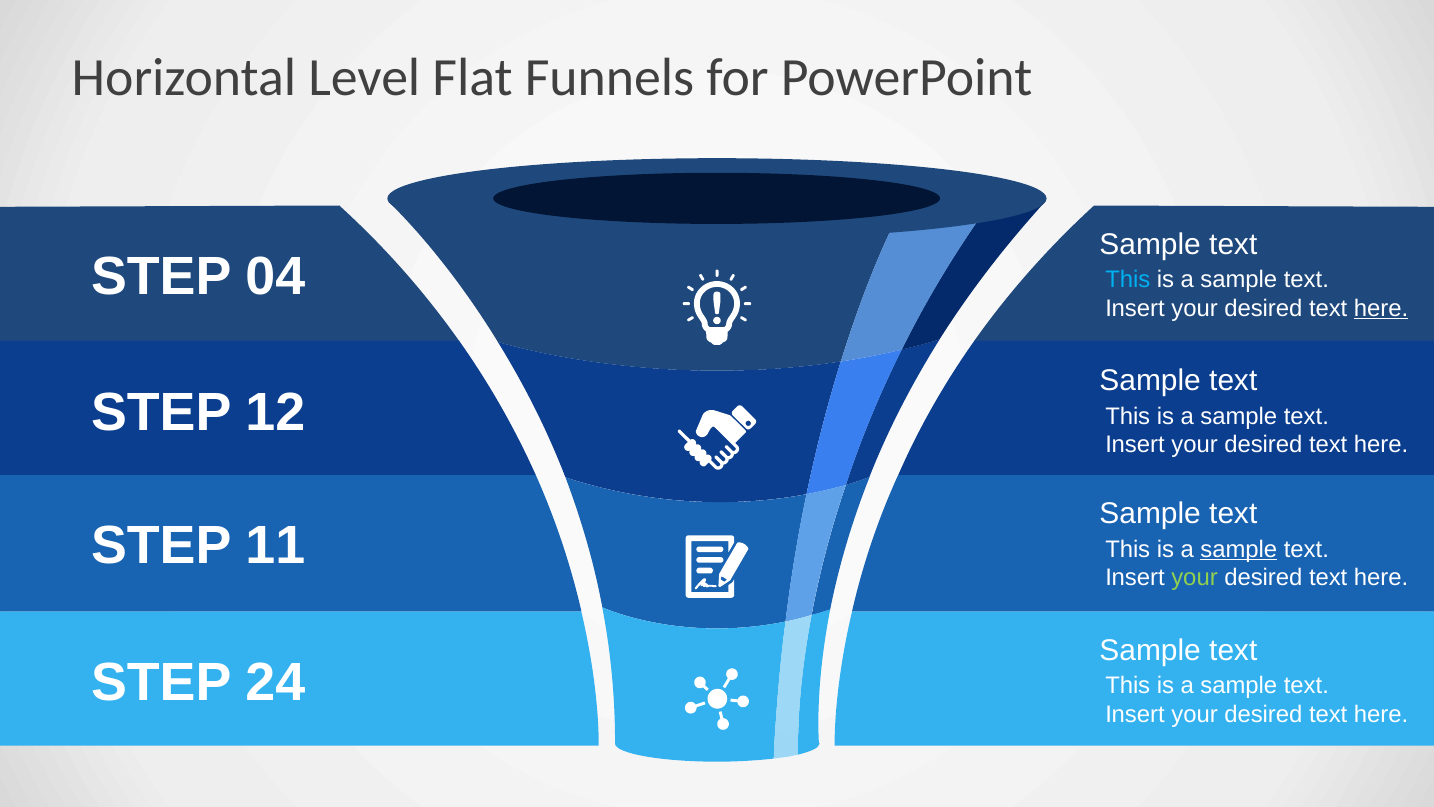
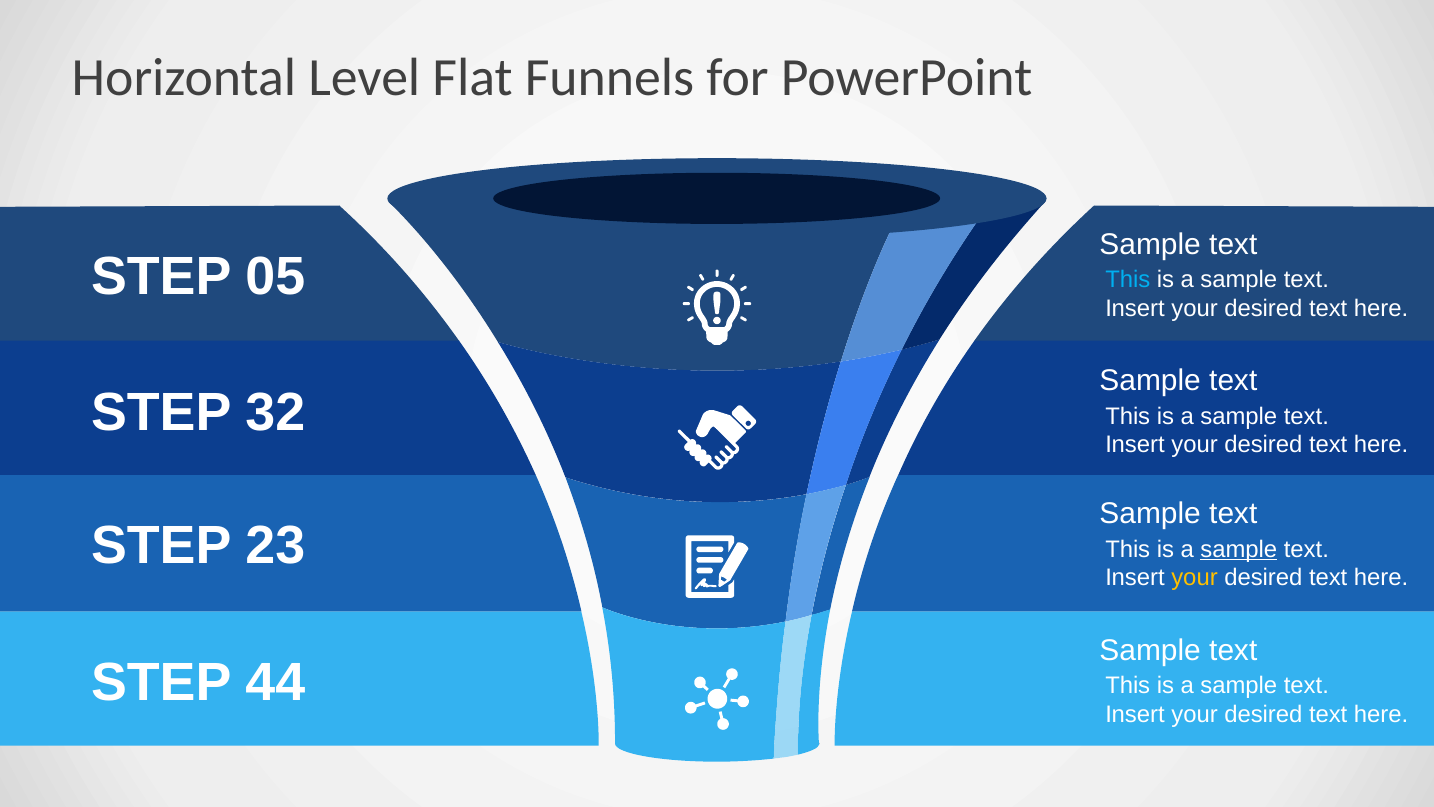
04: 04 -> 05 (275, 276)
here underline: present -> none (1381, 308)
12: 12 -> 32 (275, 413)
11: 11 -> 23 (275, 546)
your colour: light green -> yellow (1195, 578)
24: 24 -> 44 (275, 683)
